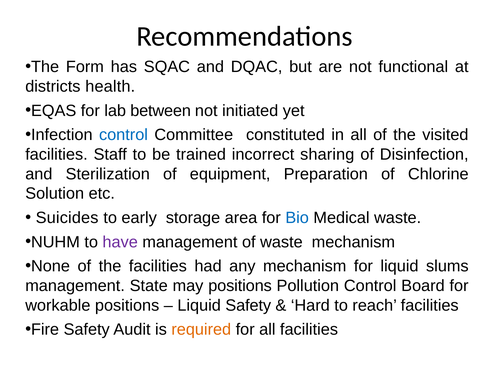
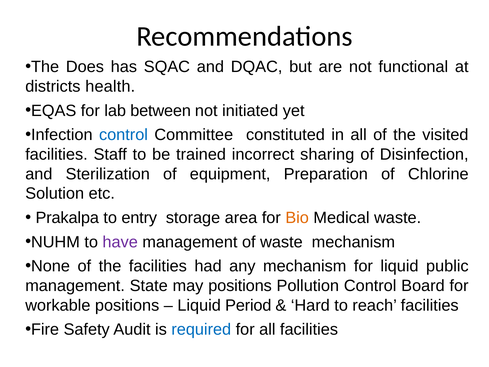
Form: Form -> Does (85, 67)
Suicides: Suicides -> Prakalpa (67, 218)
early: early -> entry (139, 218)
Bio colour: blue -> orange (297, 218)
slums: slums -> public (447, 266)
Liquid Safety: Safety -> Period (248, 305)
required colour: orange -> blue (201, 329)
